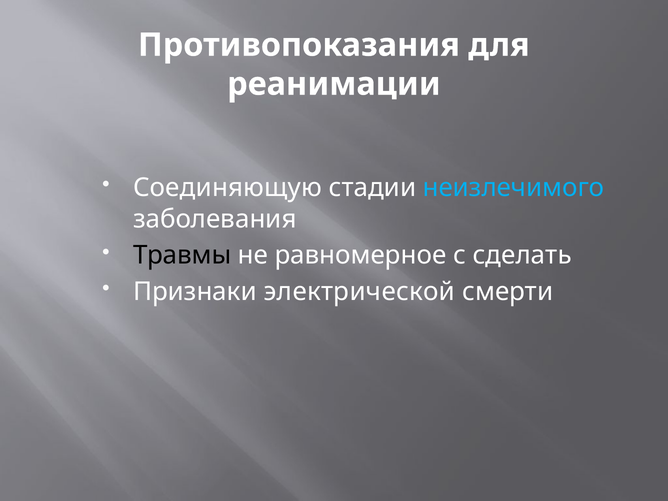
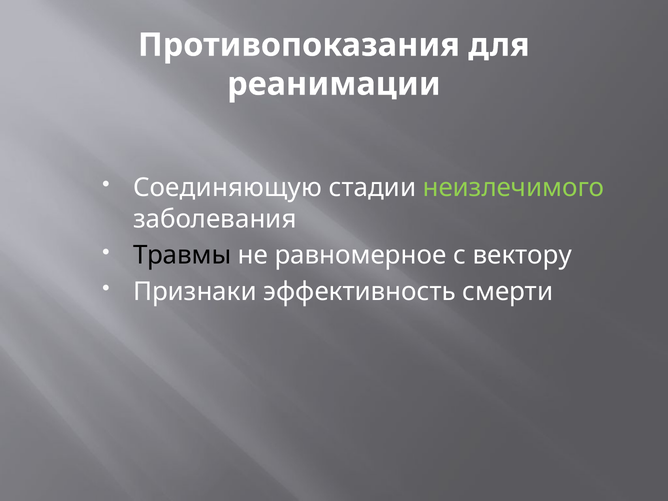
неизлечимого colour: light blue -> light green (514, 188)
сделать: сделать -> вектору (522, 255)
электрической: электрической -> эффективность (360, 292)
